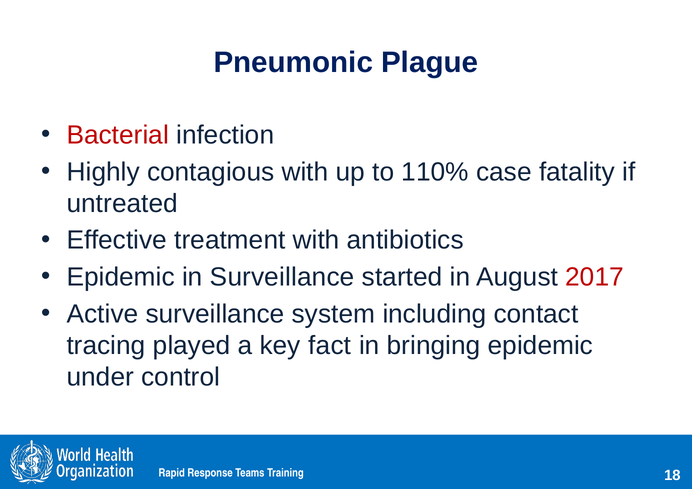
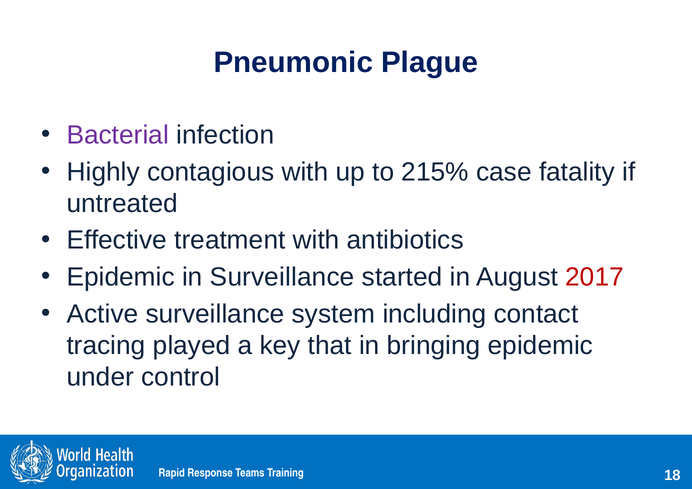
Bacterial colour: red -> purple (118, 135)
110%: 110% -> 215% (435, 172)
fact: fact -> that (330, 346)
